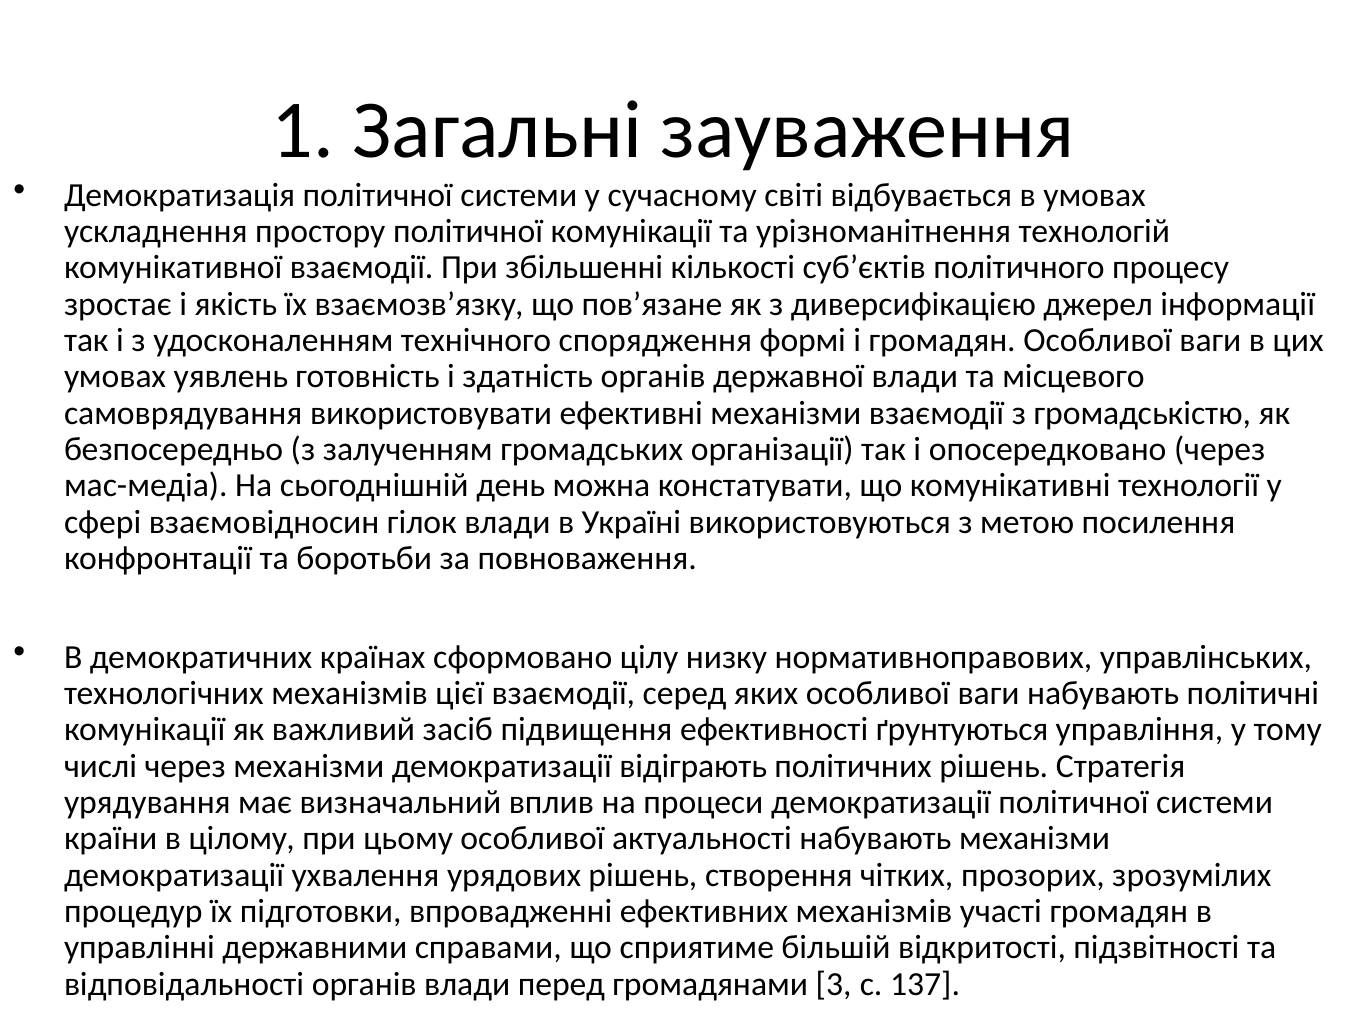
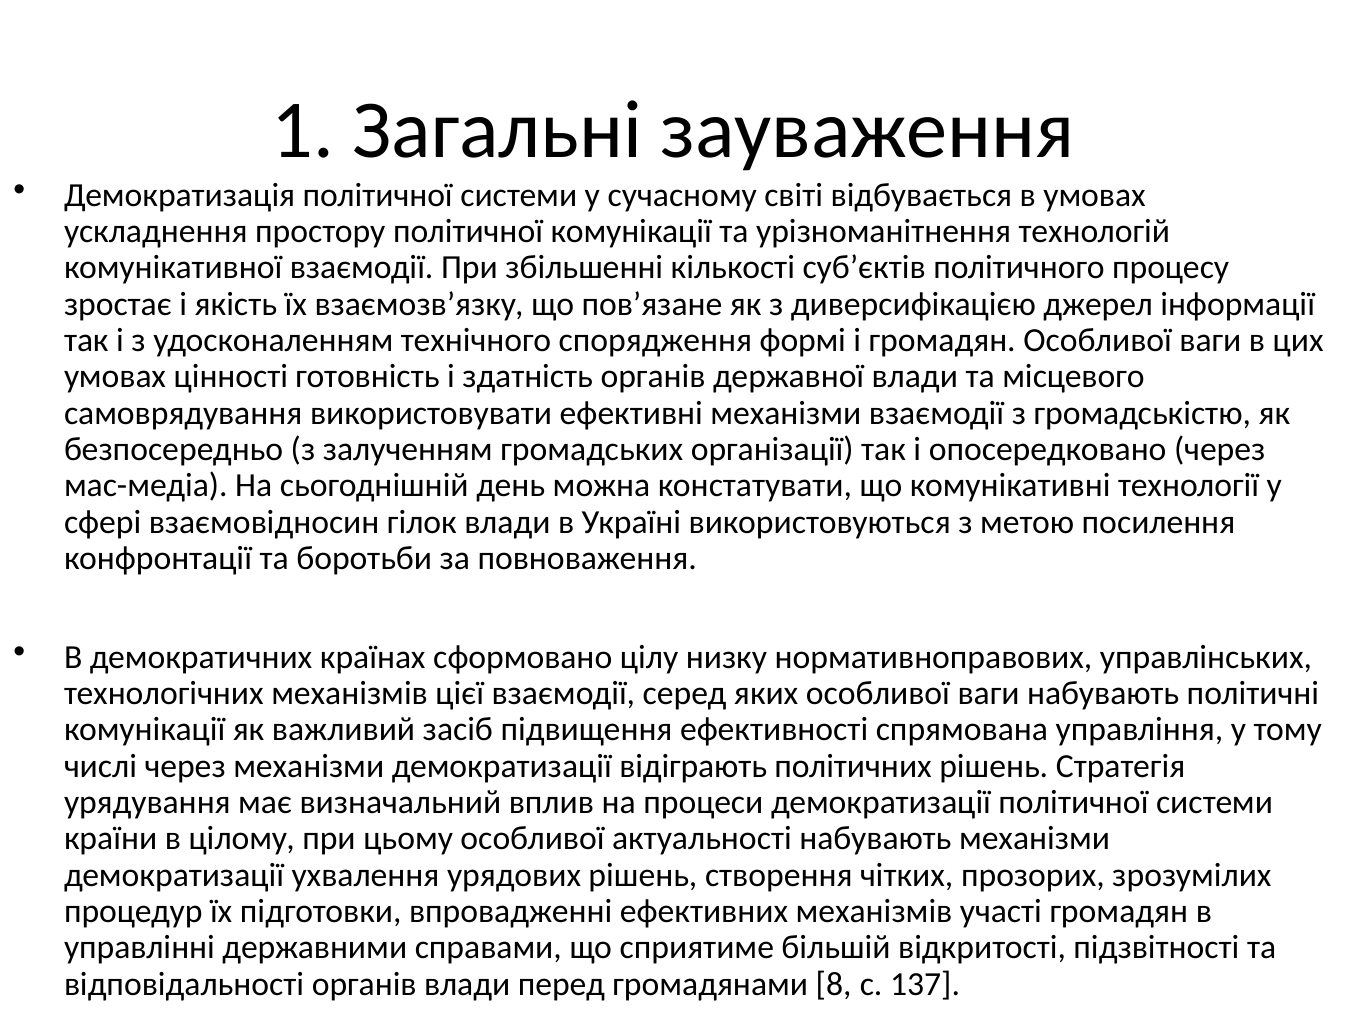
уявлень: уявлень -> цінності (231, 377)
ґрунтуються: ґрунтуються -> спрямована (962, 730)
3: 3 -> 8 (834, 984)
